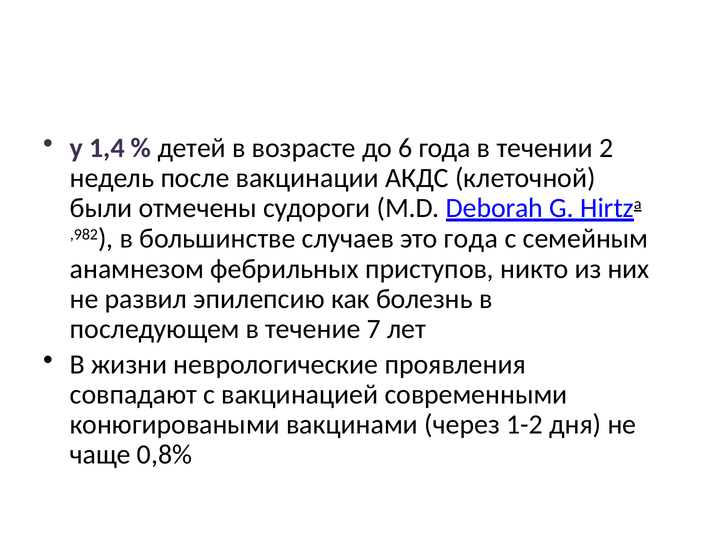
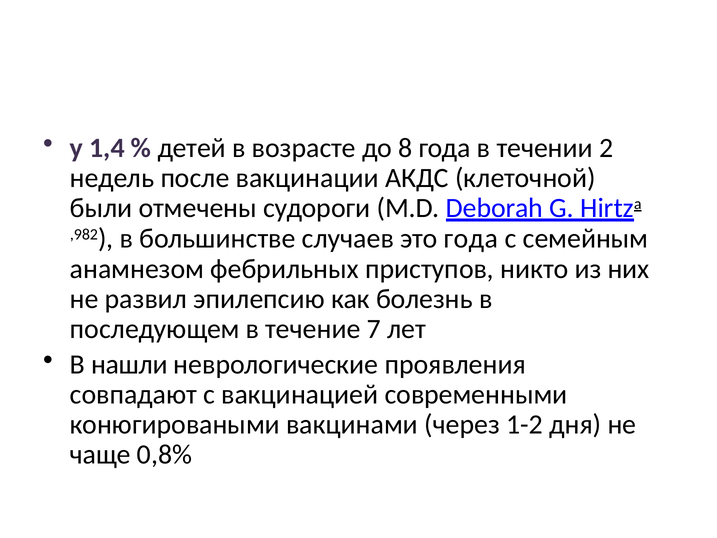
6: 6 -> 8 (405, 148)
жизни: жизни -> нашли (129, 364)
